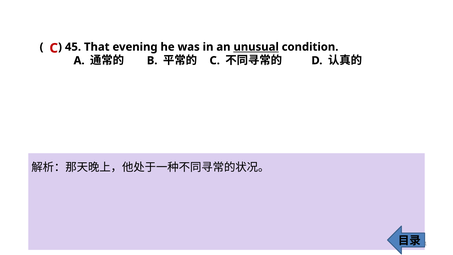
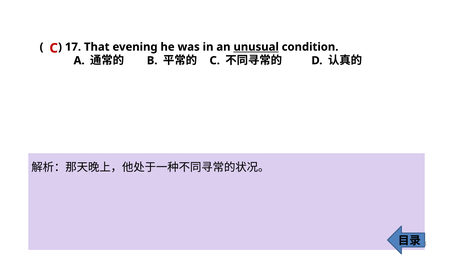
45: 45 -> 17 (73, 47)
